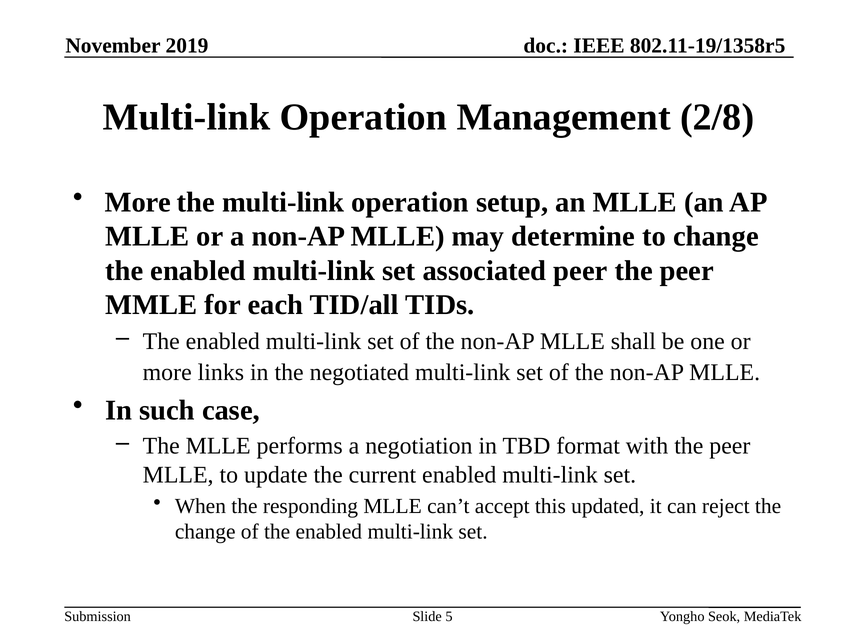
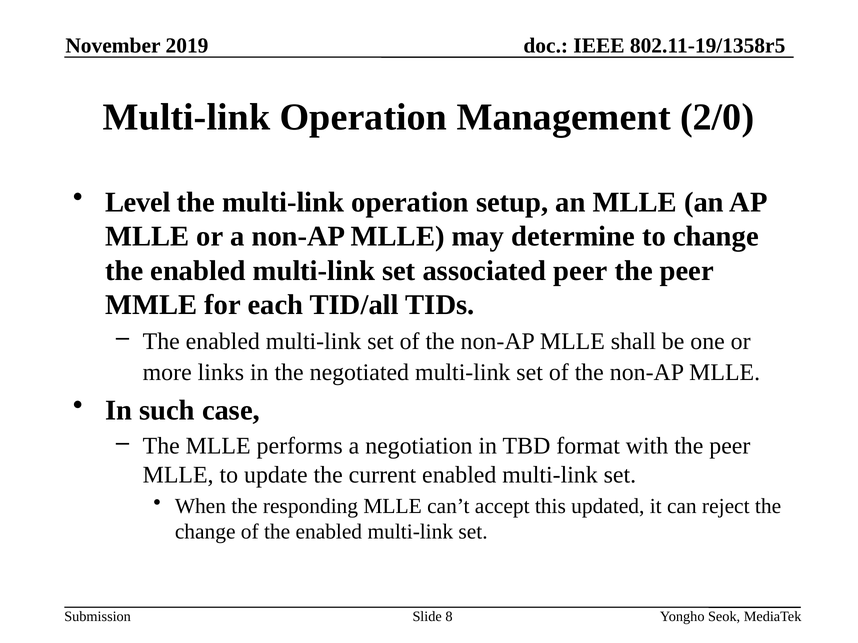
2/8: 2/8 -> 2/0 (717, 117)
More: More -> Level (138, 202)
5: 5 -> 8 (449, 617)
